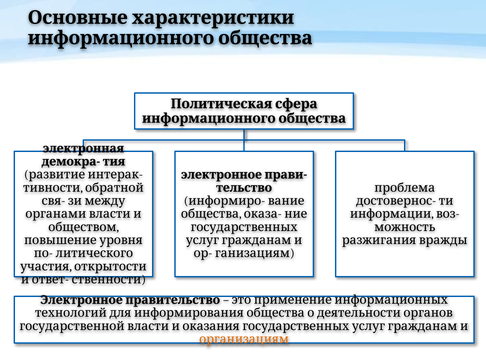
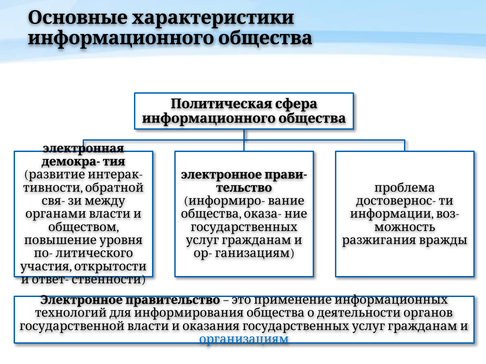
организациям colour: orange -> blue (244, 340)
